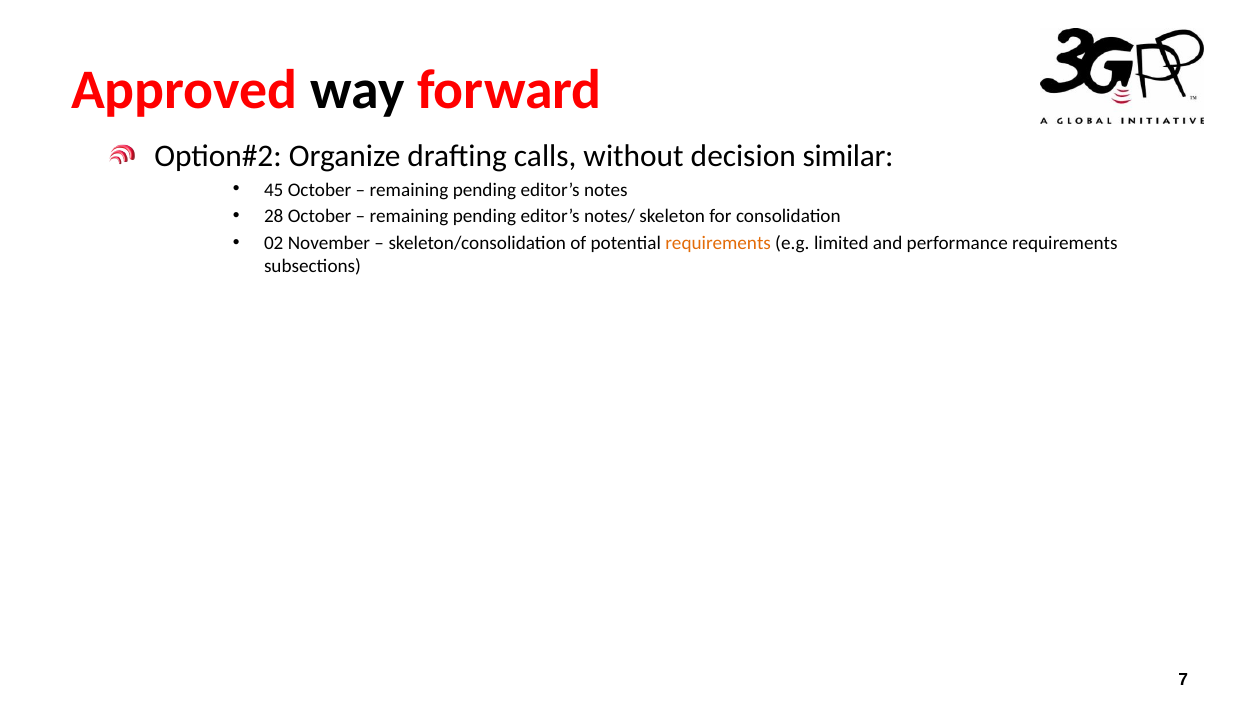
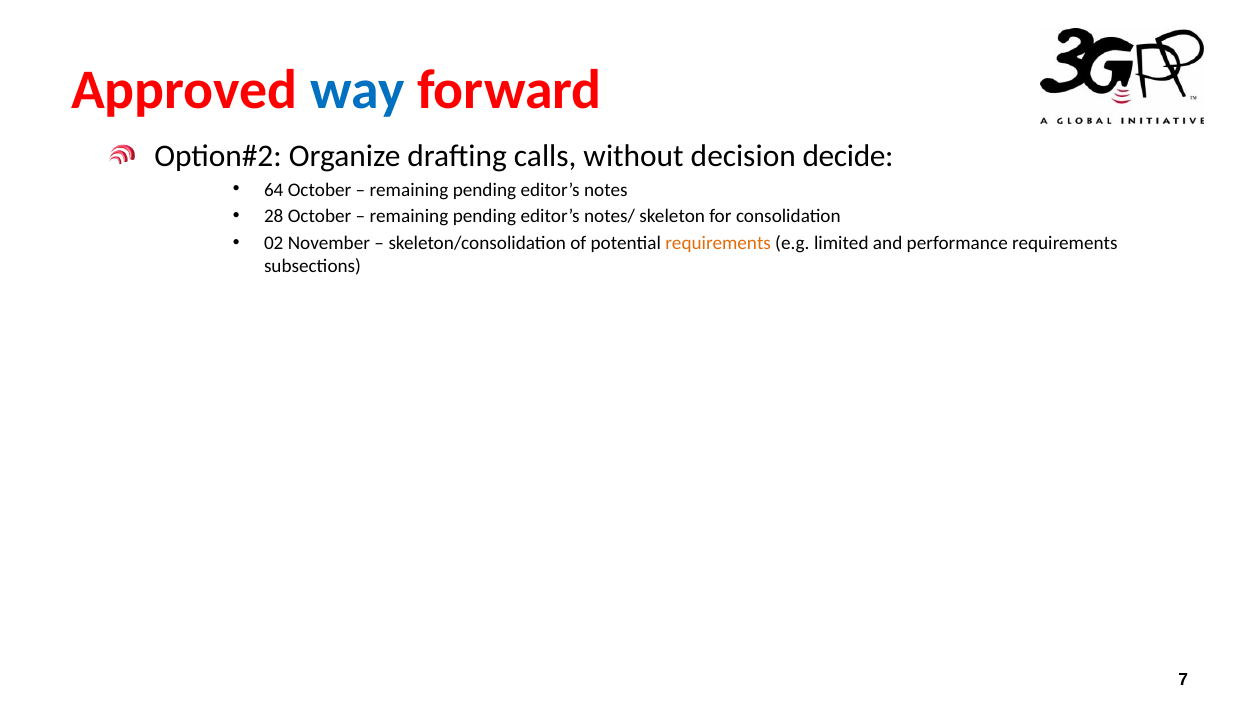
way colour: black -> blue (358, 90)
similar: similar -> decide (848, 157)
45: 45 -> 64 (274, 190)
